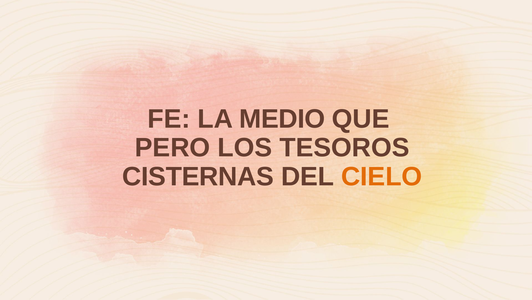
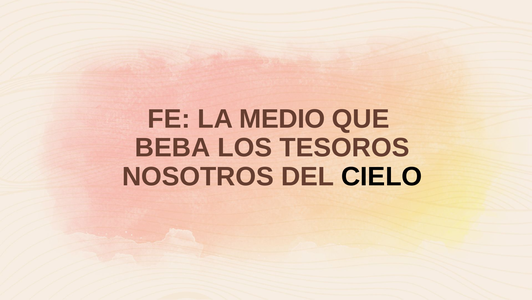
PERO: PERO -> BEBA (173, 147)
CISTERNAS: CISTERNAS -> NOSOTROS (198, 176)
CIELO colour: orange -> black (382, 176)
